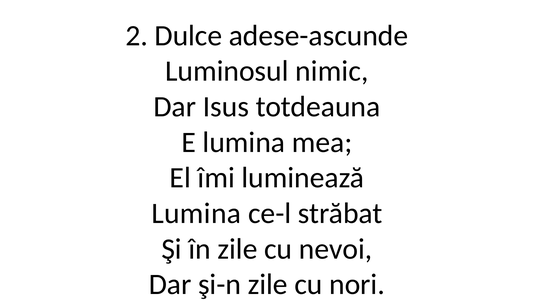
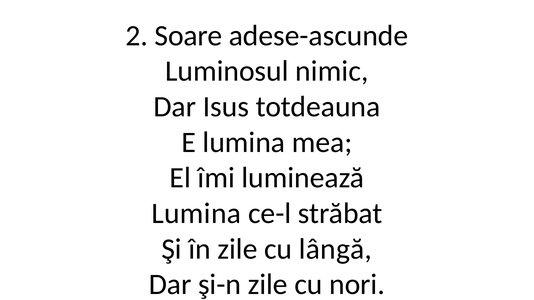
Dulce: Dulce -> Soare (188, 36)
nevoi: nevoi -> lângă (335, 249)
